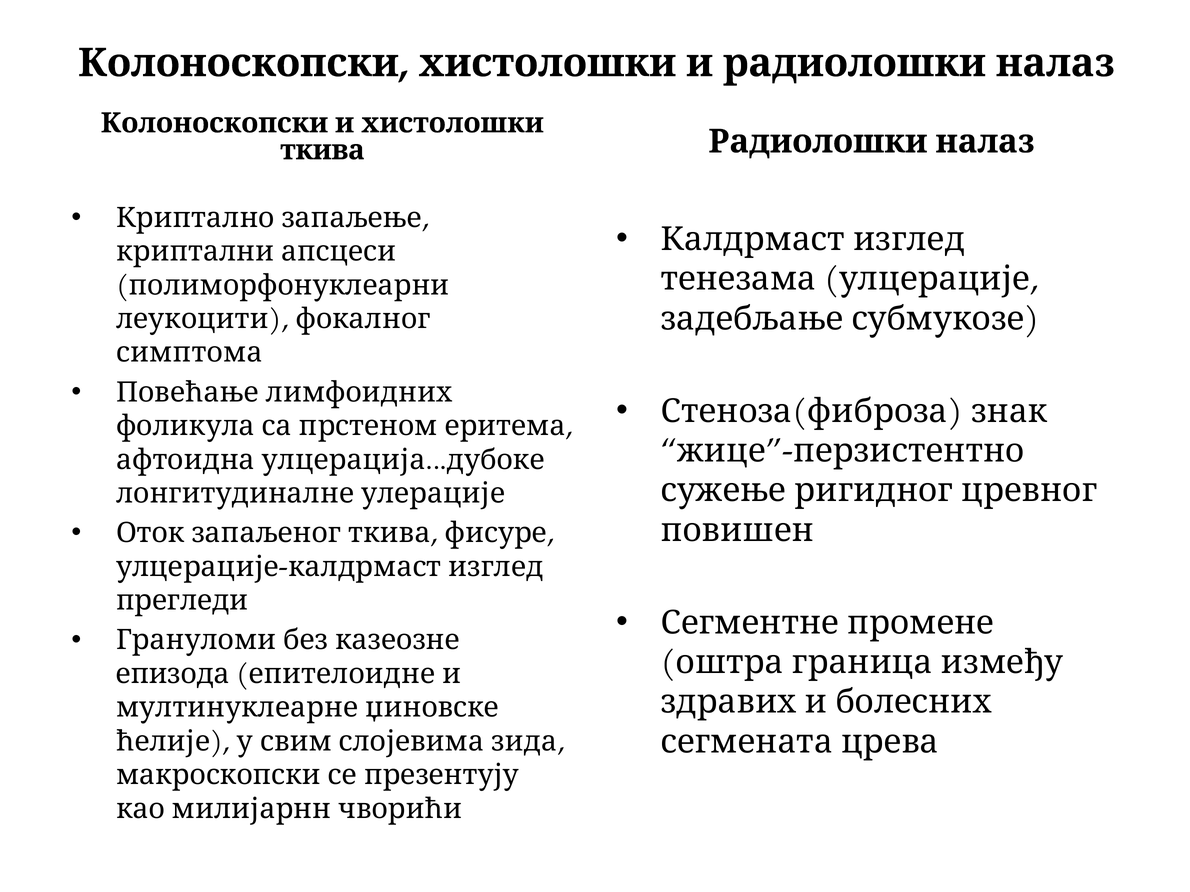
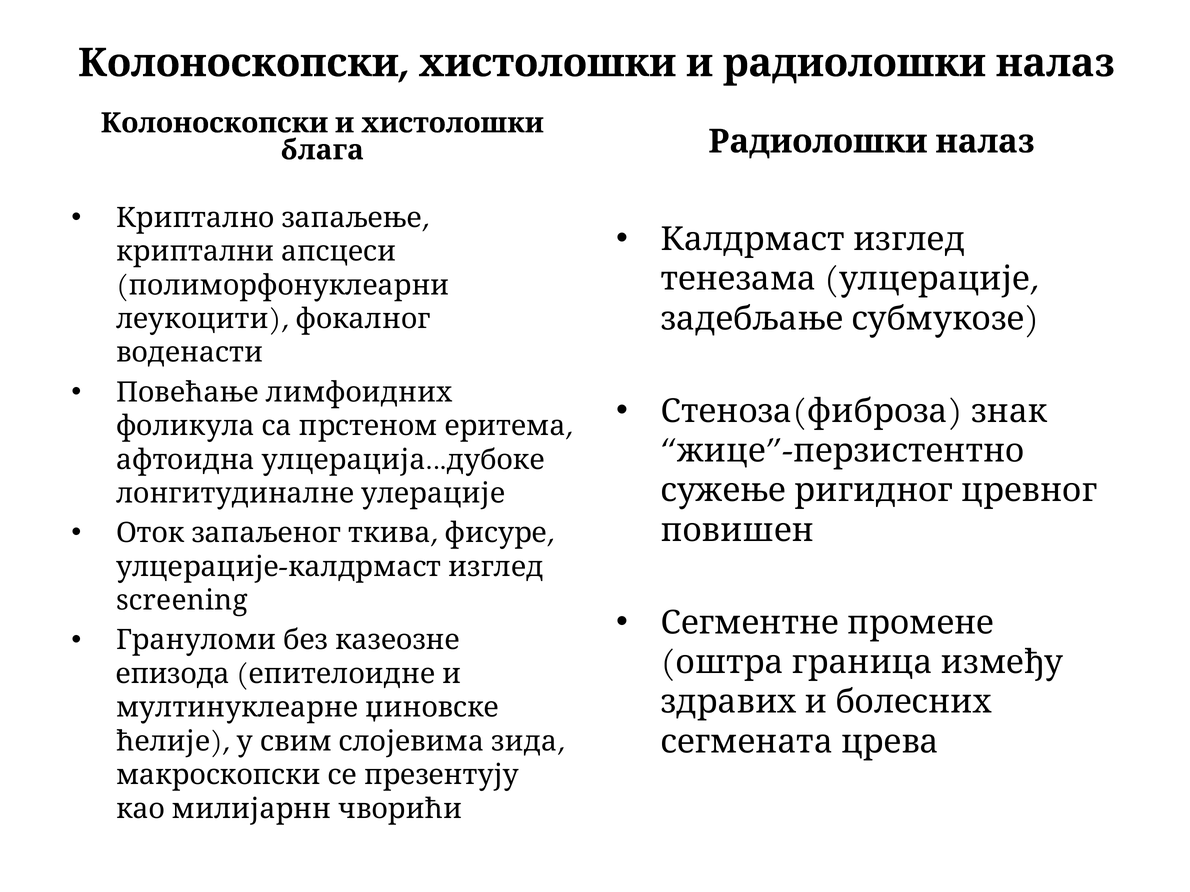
ткива: ткива -> блага (322, 150)
симптома: симптома -> воденасти (190, 353)
прегледи: прегледи -> screening (182, 601)
